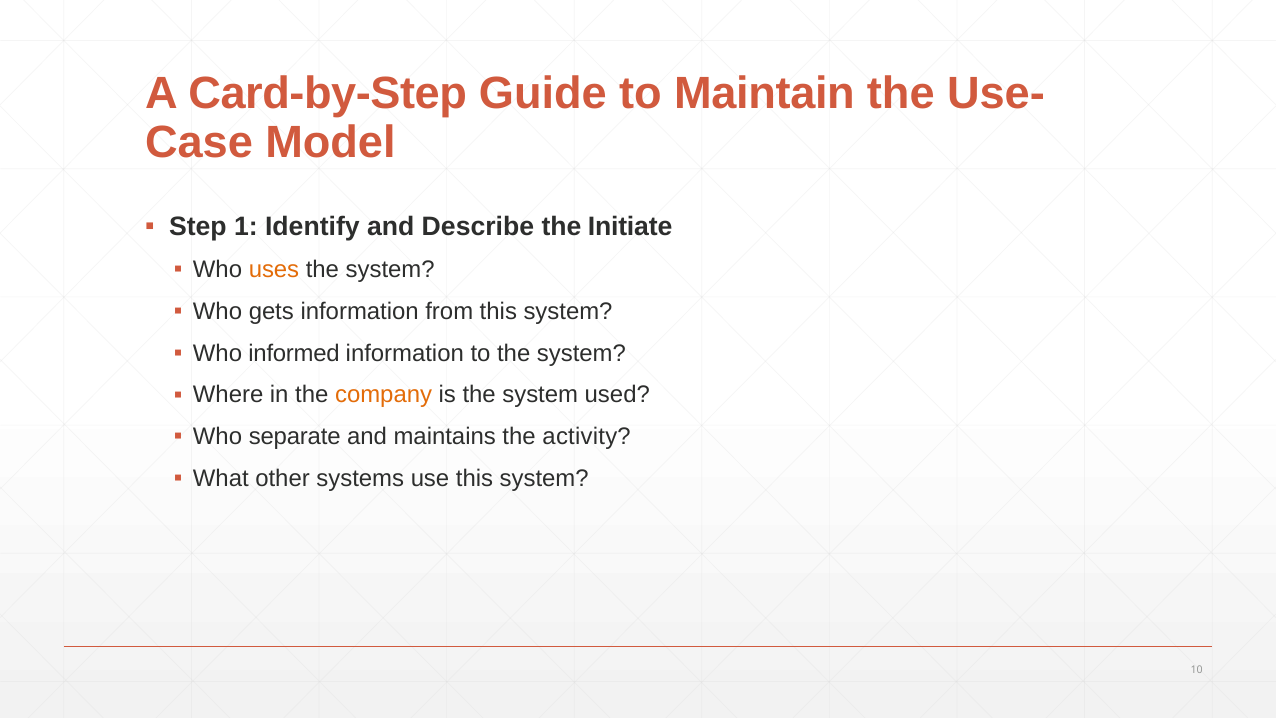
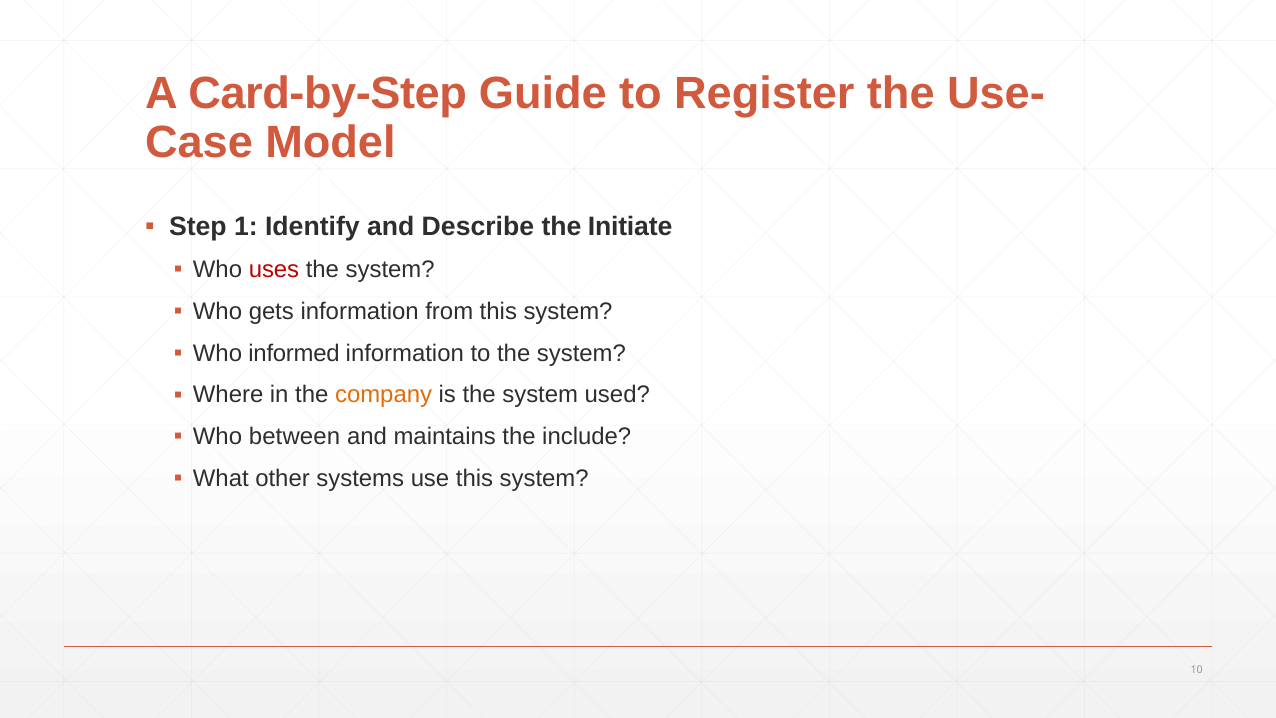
Maintain: Maintain -> Register (764, 94)
uses colour: orange -> red (274, 270)
separate: separate -> between (295, 437)
activity: activity -> include (587, 437)
